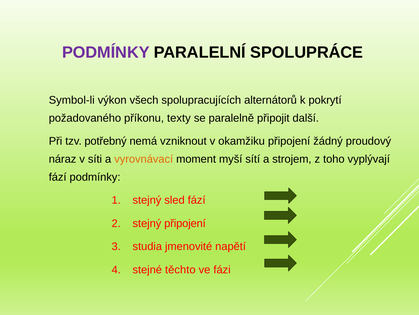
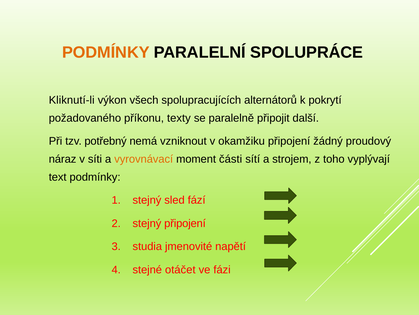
PODMÍNKY colour: purple -> orange (106, 52)
Symbol-li: Symbol-li -> Kliknutí-li (72, 100)
myší: myší -> části (231, 159)
fází: fází -> text (58, 177)
těchto: těchto -> otáčet (180, 269)
